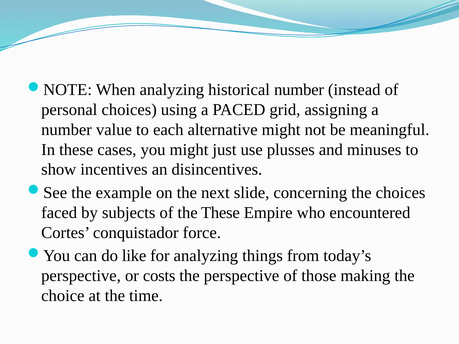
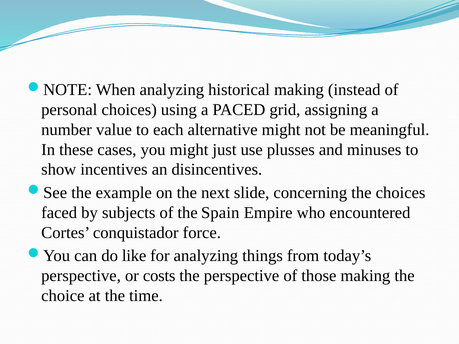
historical number: number -> making (299, 90)
the These: These -> Spain (220, 213)
